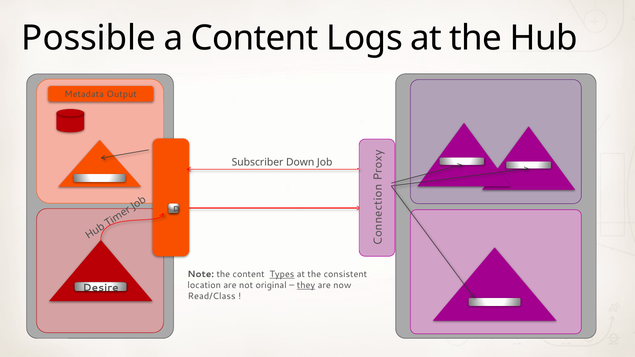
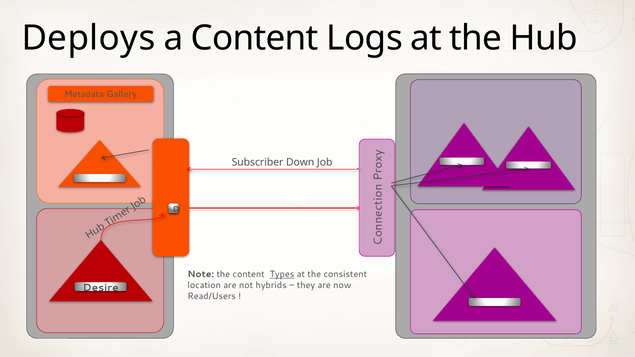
Possible: Possible -> Deploys (88, 38)
Output: Output -> Gallery (122, 94)
original: original -> hybrids (271, 285)
they underline: present -> none (306, 285)
Read/Class: Read/Class -> Read/Users (212, 296)
